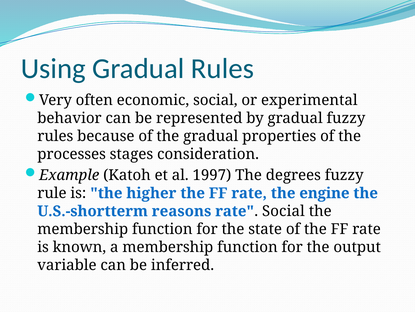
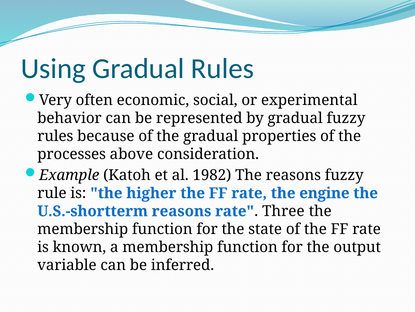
stages: stages -> above (131, 154)
1997: 1997 -> 1982 (212, 175)
The degrees: degrees -> reasons (293, 175)
rate Social: Social -> Three (283, 211)
